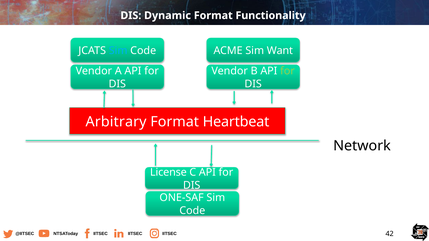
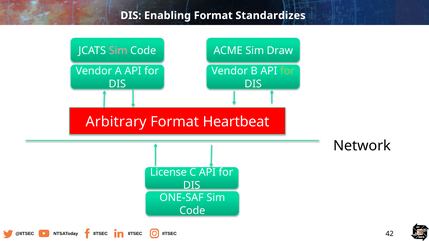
Dynamic: Dynamic -> Enabling (167, 16)
Functionality: Functionality -> Standardizes (271, 16)
Sim colour: light blue -> pink (118, 51)
Want: Want -> Draw (280, 51)
